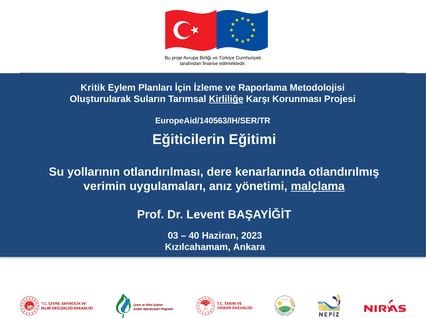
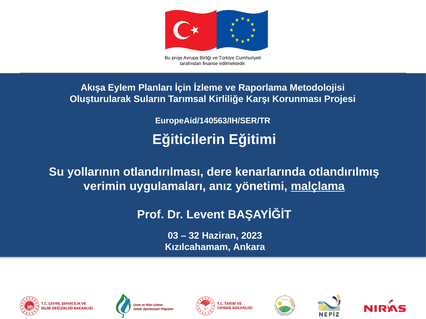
Kritik: Kritik -> Akışa (93, 88)
Kirliliğe underline: present -> none (226, 99)
40: 40 -> 32 (194, 236)
